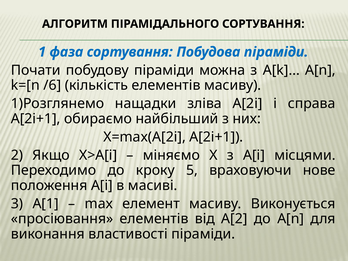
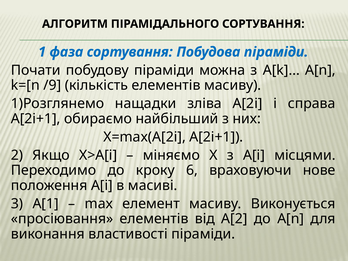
/6: /6 -> /9 (52, 85)
5: 5 -> 6 (192, 170)
